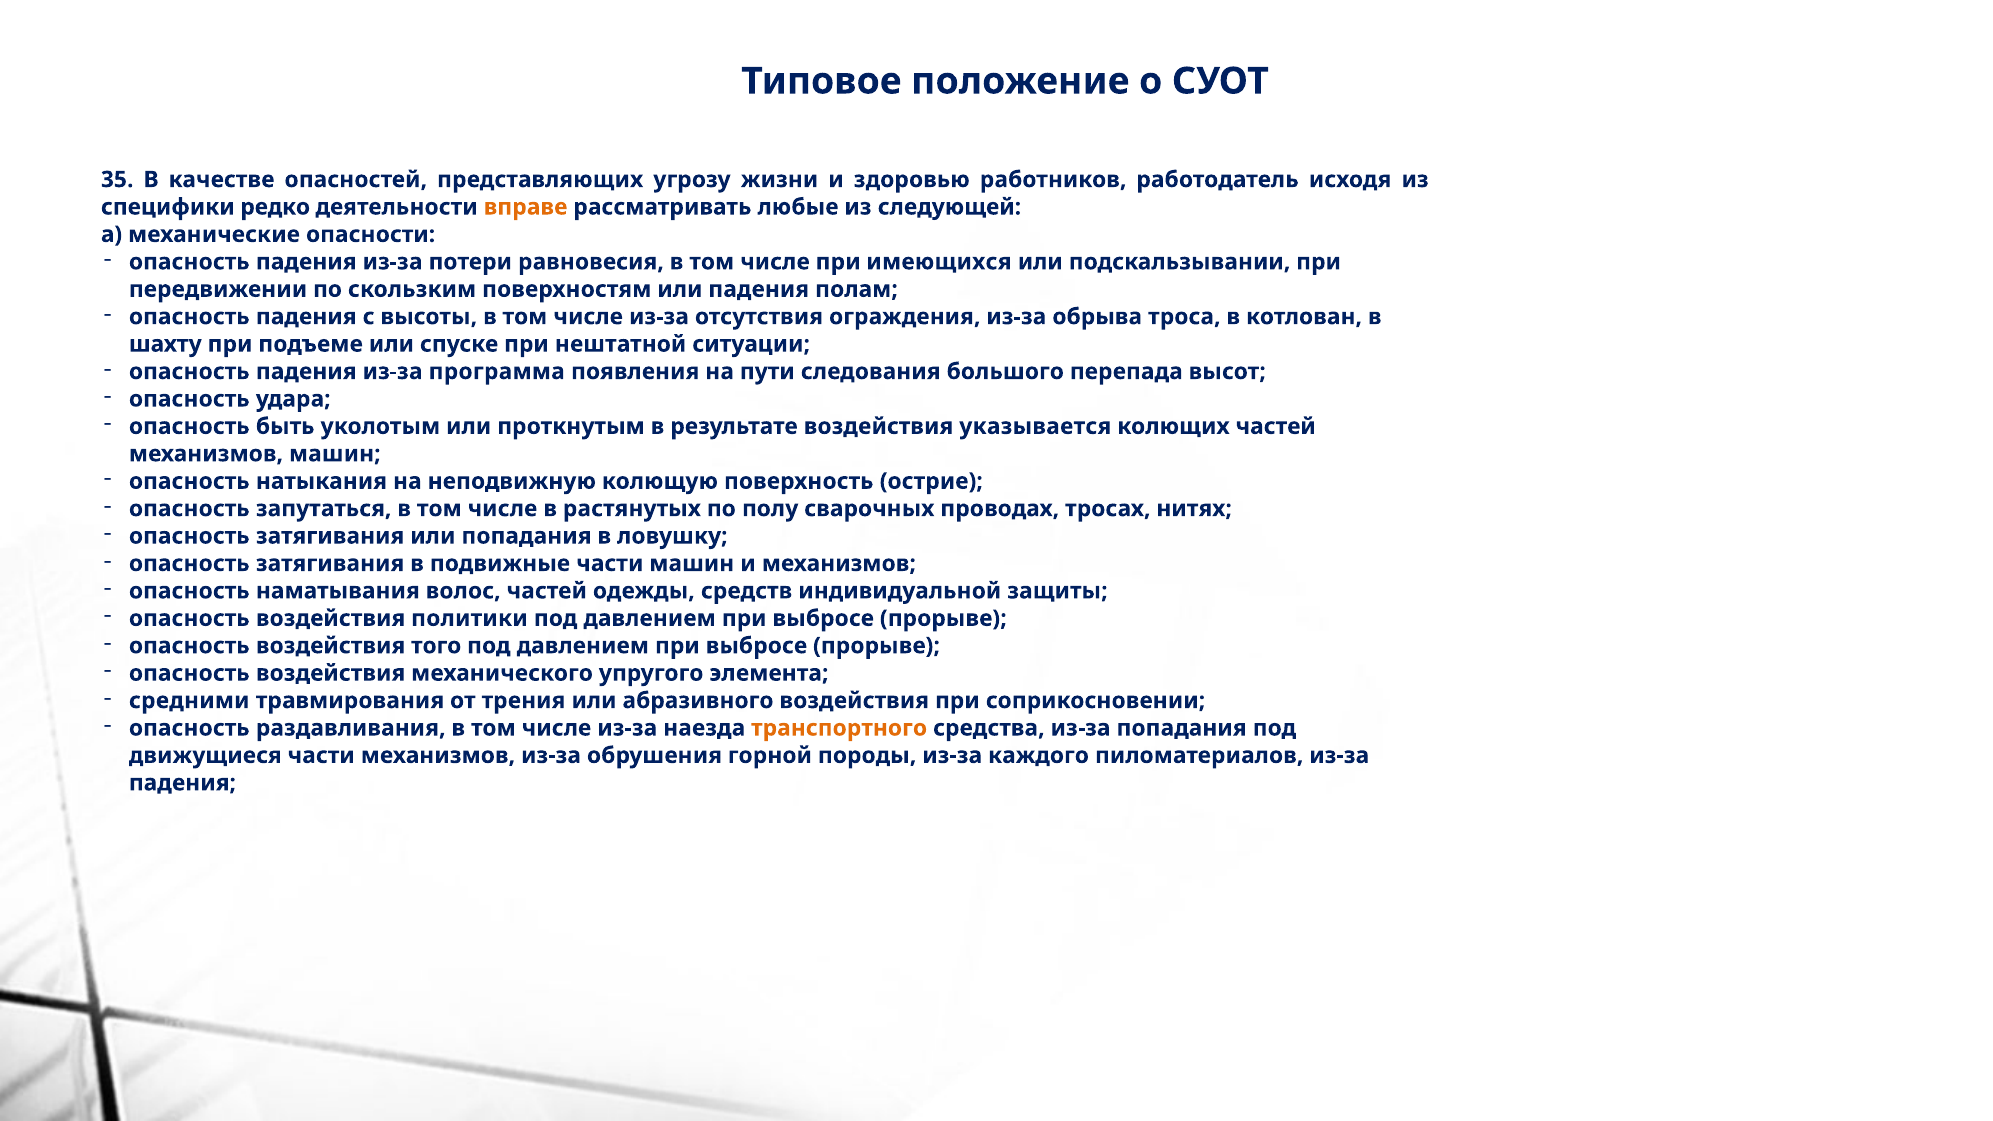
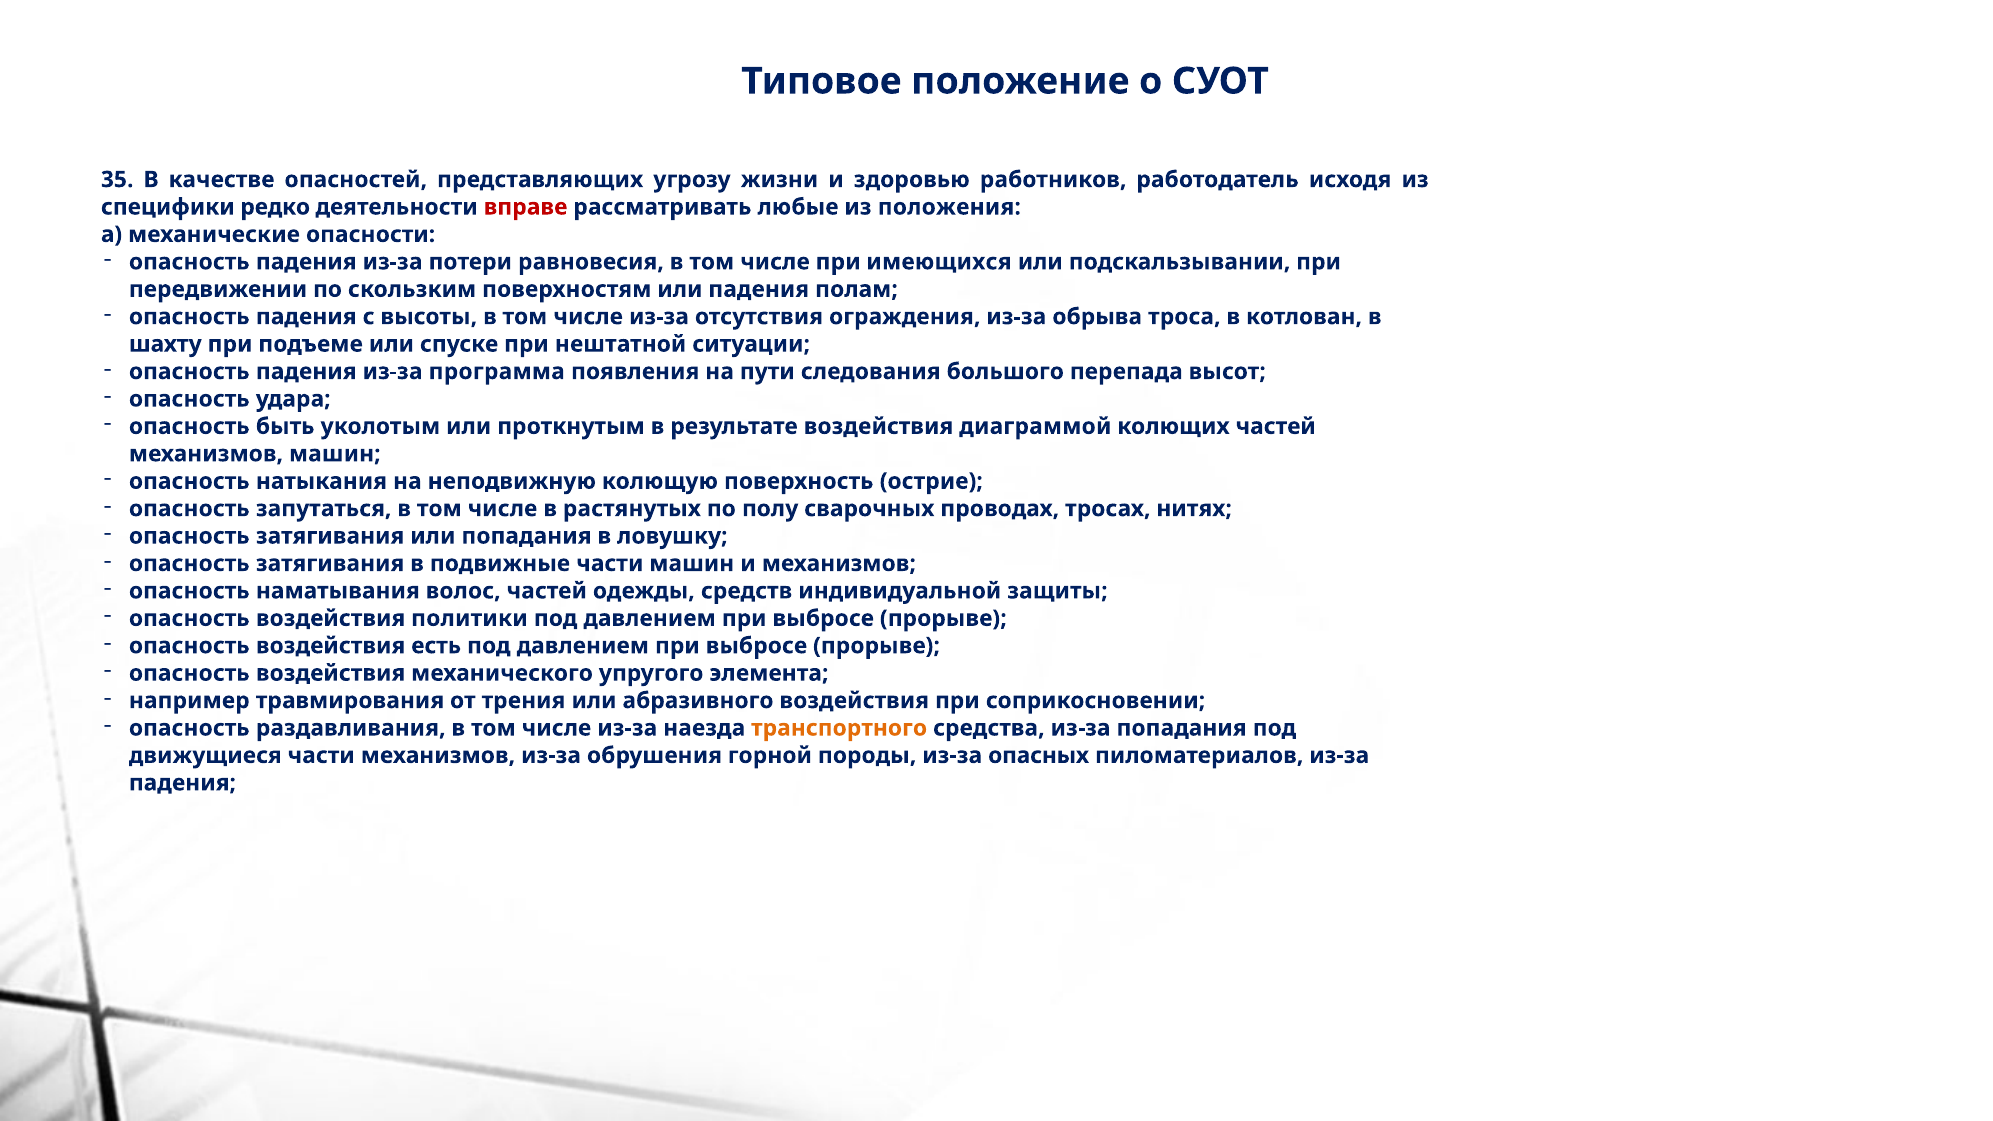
вправе colour: orange -> red (526, 207)
следующей: следующей -> положения (949, 207)
указывается: указывается -> диаграммой (1035, 427)
того: того -> есть (436, 646)
средними: средними -> например (189, 701)
каждого: каждого -> опасных (1039, 756)
